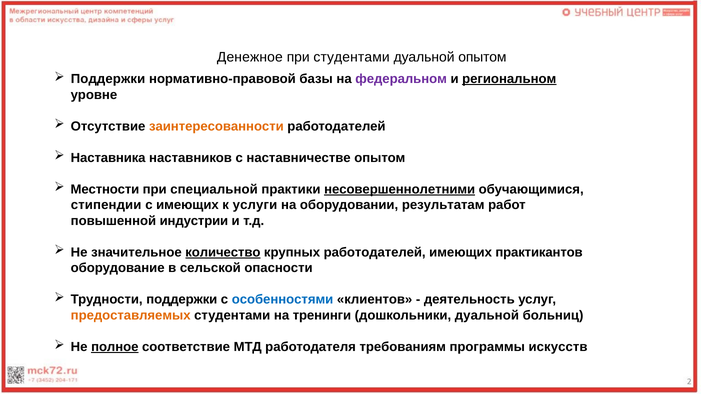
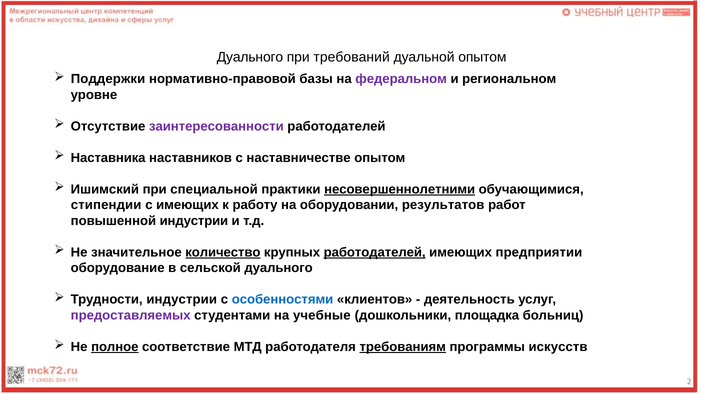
Денежное: Денежное -> Дуального (250, 57)
при студентами: студентами -> требований (352, 57)
региональном underline: present -> none (509, 79)
заинтересованности colour: orange -> purple (216, 126)
Местности: Местности -> Ишимский (105, 189)
услуги: услуги -> работу (255, 205)
результатам: результатам -> результатов (443, 205)
работодателей underline: none -> present (375, 252)
практикантов: практикантов -> предприятии (539, 252)
сельской опасности: опасности -> дуального (279, 268)
Трудности поддержки: поддержки -> индустрии (182, 300)
предоставляемых colour: orange -> purple (131, 316)
тренинги: тренинги -> учебные (322, 316)
дошкольники дуальной: дуальной -> площадка (487, 316)
требованиям underline: none -> present (403, 347)
